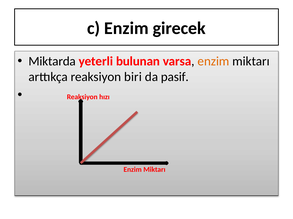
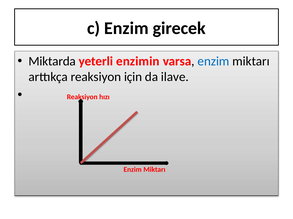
bulunan: bulunan -> enzimin (138, 61)
enzim colour: orange -> blue (213, 61)
biri: biri -> için (133, 77)
pasif: pasif -> ilave (175, 77)
